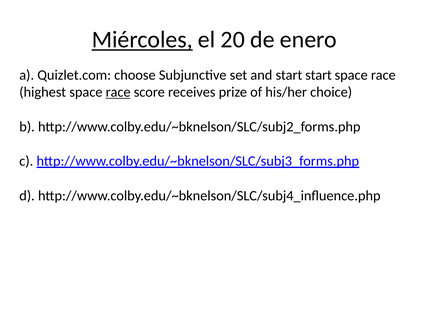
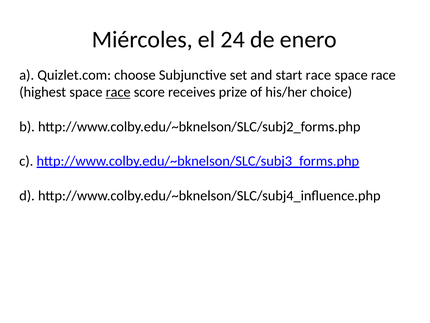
Miércoles underline: present -> none (142, 40)
20: 20 -> 24 (233, 40)
start start: start -> race (318, 75)
